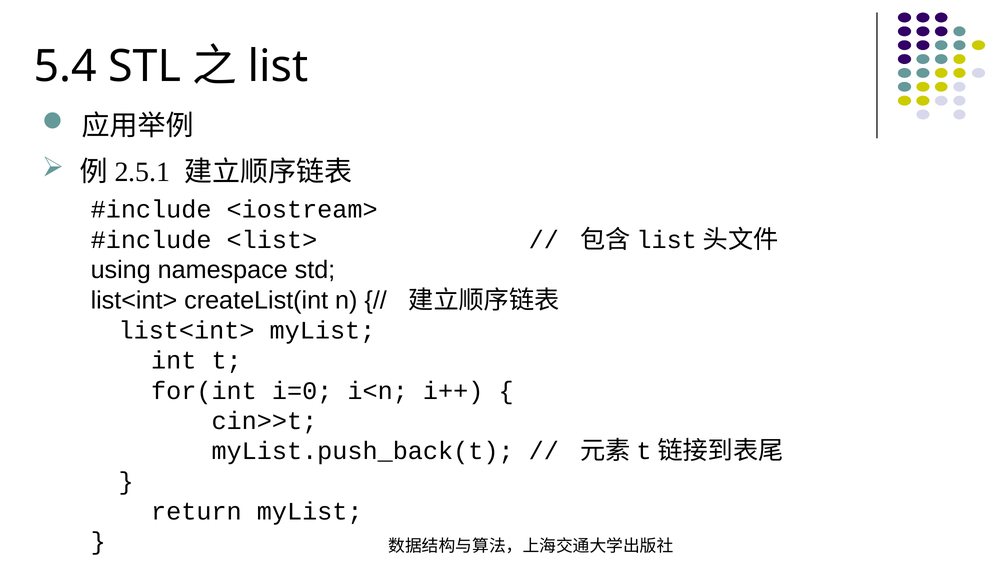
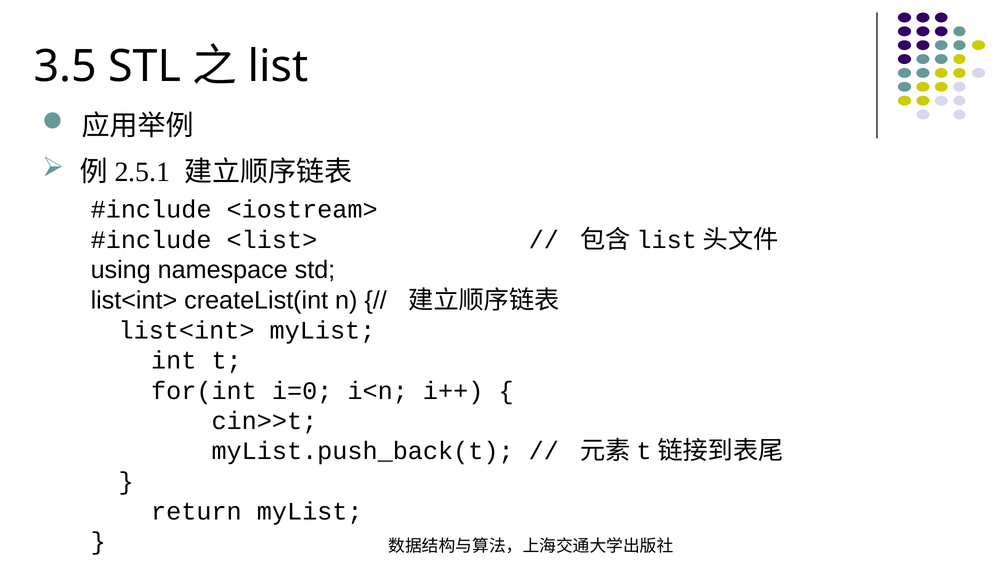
5.4: 5.4 -> 3.5 (65, 66)
